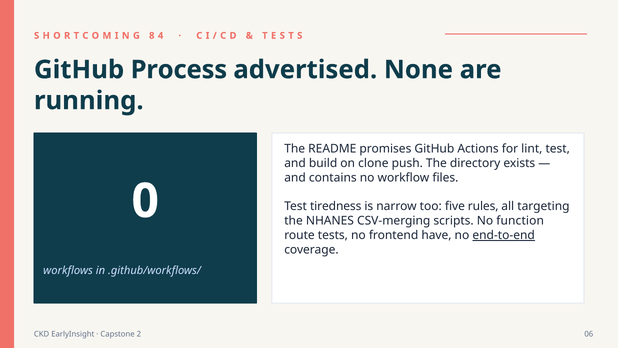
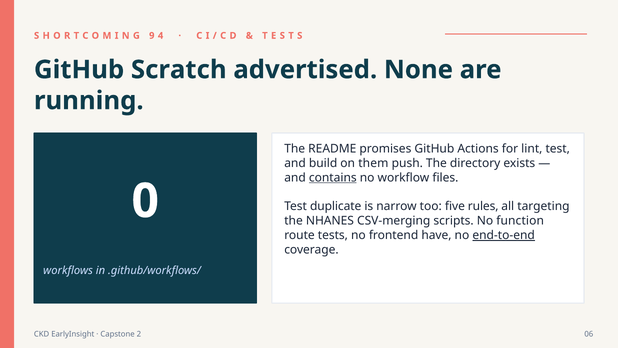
8: 8 -> 9 (152, 36)
Process: Process -> Scratch (179, 70)
clone: clone -> them (373, 163)
contains underline: none -> present (333, 177)
tiredness: tiredness -> duplicate (336, 206)
